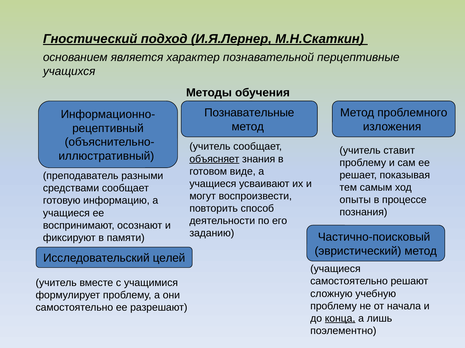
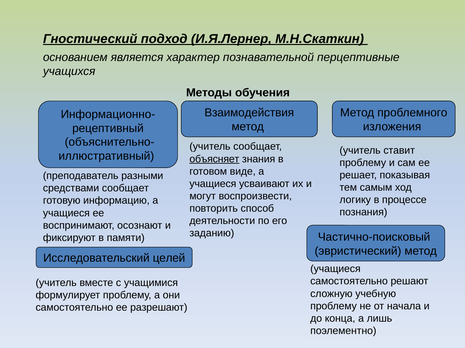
Познавательные: Познавательные -> Взаимодействия (249, 113)
опыты: опыты -> логику (355, 200)
конца underline: present -> none (340, 319)
